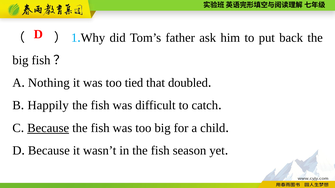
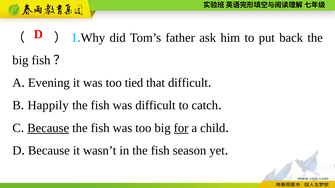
Nothing: Nothing -> Evening (49, 83)
that doubled: doubled -> difficult (188, 83)
for underline: none -> present (181, 128)
